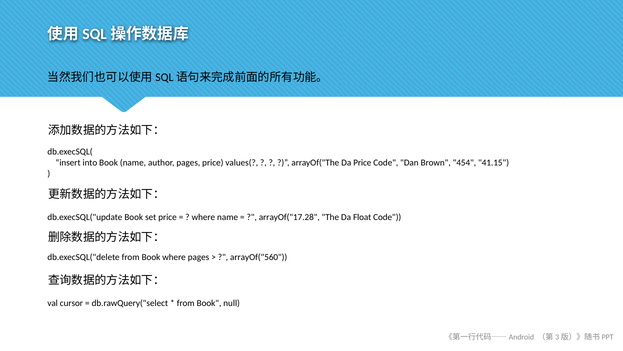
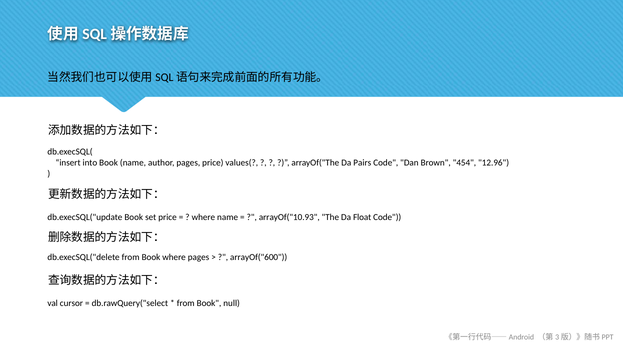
Da Price: Price -> Pairs (362, 162)
41.15: 41.15 -> 12.96 (494, 162)
arrayOf("17.28: arrayOf("17.28 -> arrayOf("10.93 (289, 217)
arrayOf("560: arrayOf("560 -> arrayOf("600 (259, 257)
